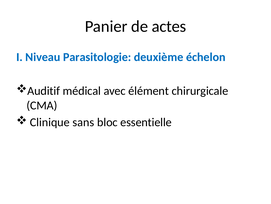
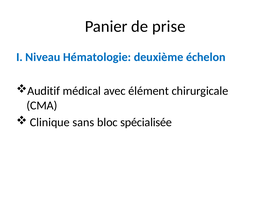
actes: actes -> prise (169, 26)
Parasitologie: Parasitologie -> Hématologie (97, 57)
essentielle: essentielle -> spécialisée (146, 122)
